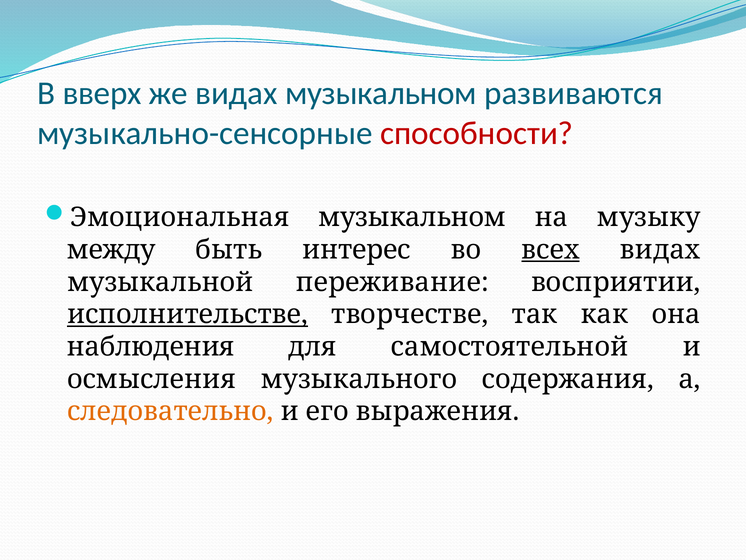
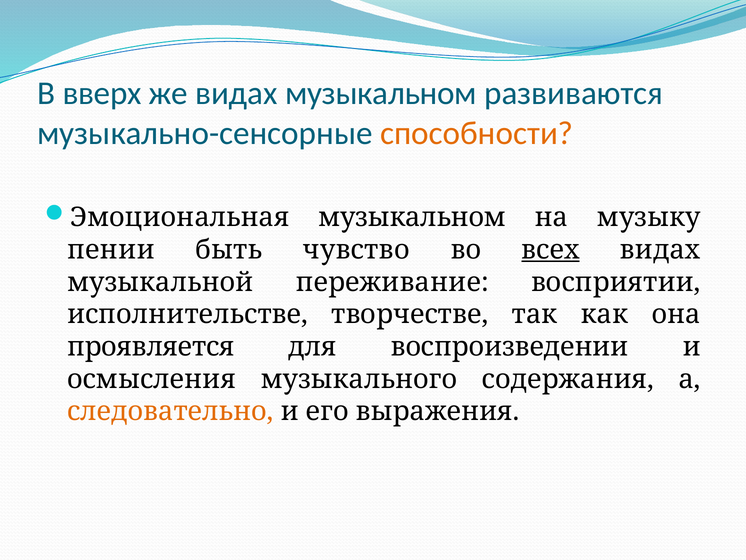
способности colour: red -> orange (477, 133)
между: между -> пении (111, 250)
интерес: интерес -> чувство (356, 250)
исполнительстве underline: present -> none (187, 314)
наблюдения: наблюдения -> проявляется (151, 347)
самостоятельной: самостоятельной -> воспроизведении (510, 347)
